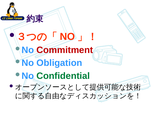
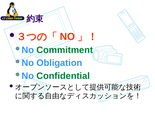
Commitment colour: red -> green (65, 50)
